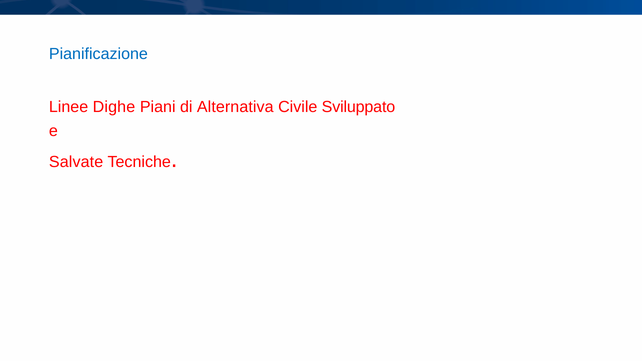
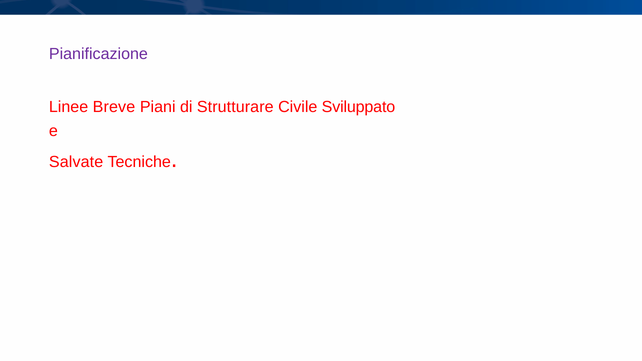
Pianificazione colour: blue -> purple (98, 54)
Dighe: Dighe -> Breve (114, 107)
Alternativa: Alternativa -> Strutturare (235, 107)
